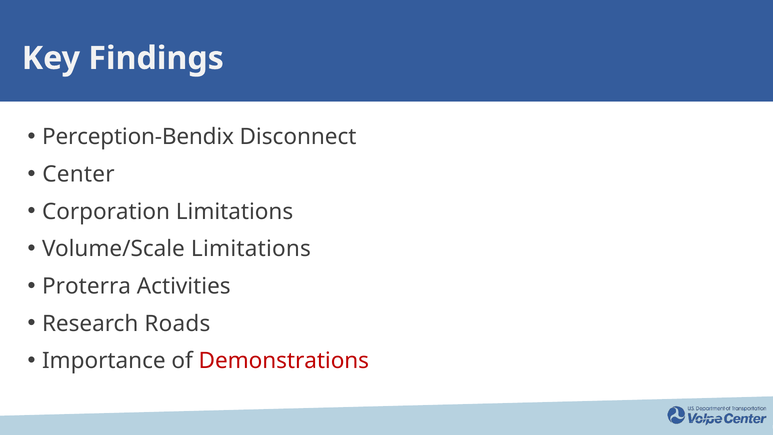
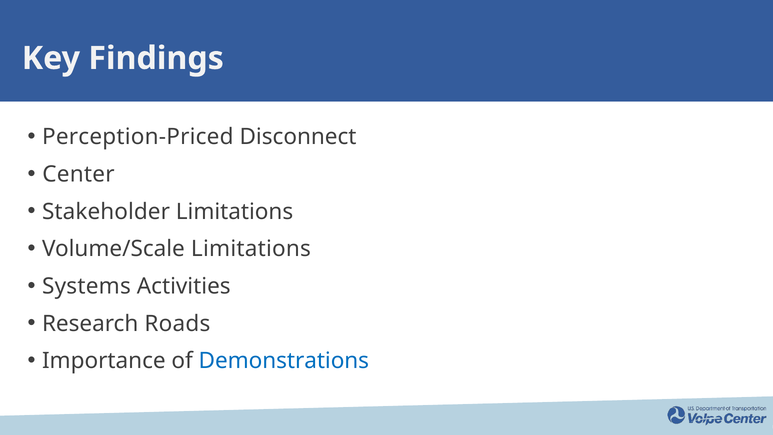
Perception-Bendix: Perception-Bendix -> Perception-Priced (138, 137)
Corporation: Corporation -> Stakeholder (106, 212)
Proterra: Proterra -> Systems (86, 286)
Demonstrations colour: red -> blue (284, 361)
